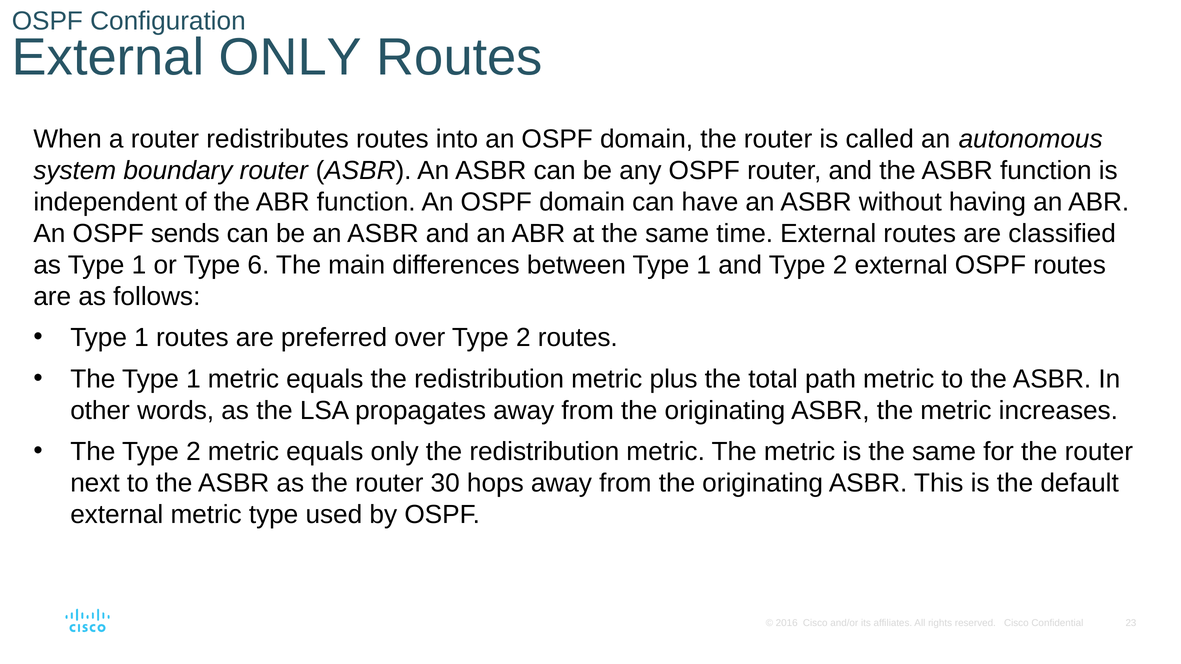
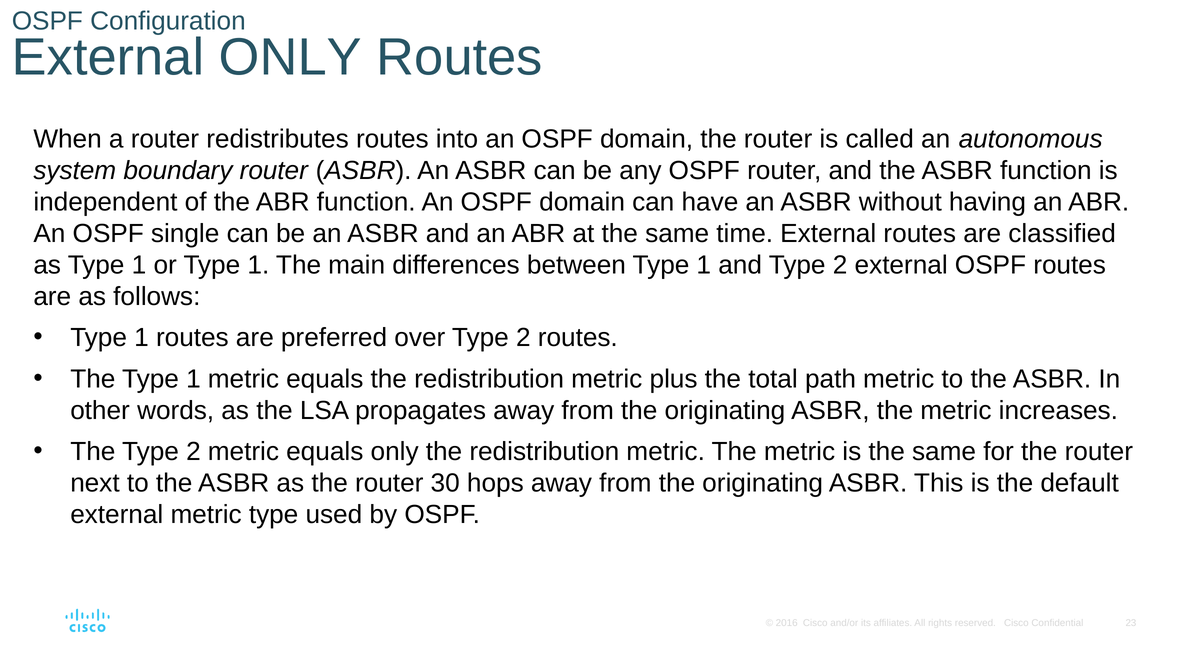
sends: sends -> single (185, 234)
or Type 6: 6 -> 1 (258, 265)
